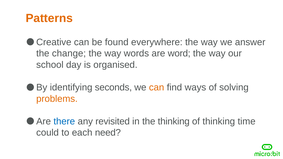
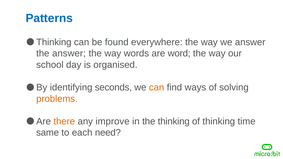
Patterns colour: orange -> blue (49, 18)
Creative: Creative -> Thinking (54, 42)
the change: change -> answer (69, 54)
there colour: blue -> orange (64, 121)
revisited: revisited -> improve (113, 121)
could: could -> same (48, 133)
